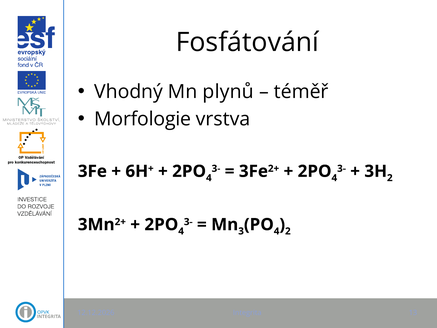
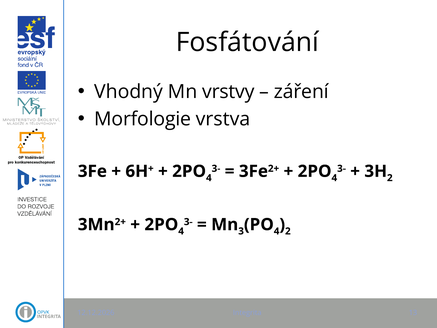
plynů: plynů -> vrstvy (228, 92)
téměř: téměř -> záření (301, 92)
